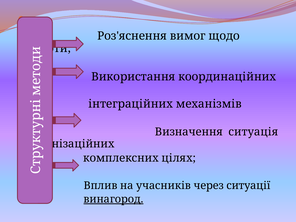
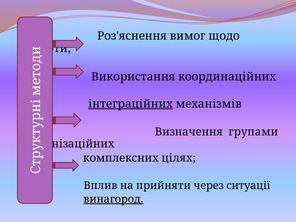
інтеграційних underline: none -> present (131, 104)
ситуація: ситуація -> групами (253, 132)
учасників: учасників -> прийняти (163, 186)
